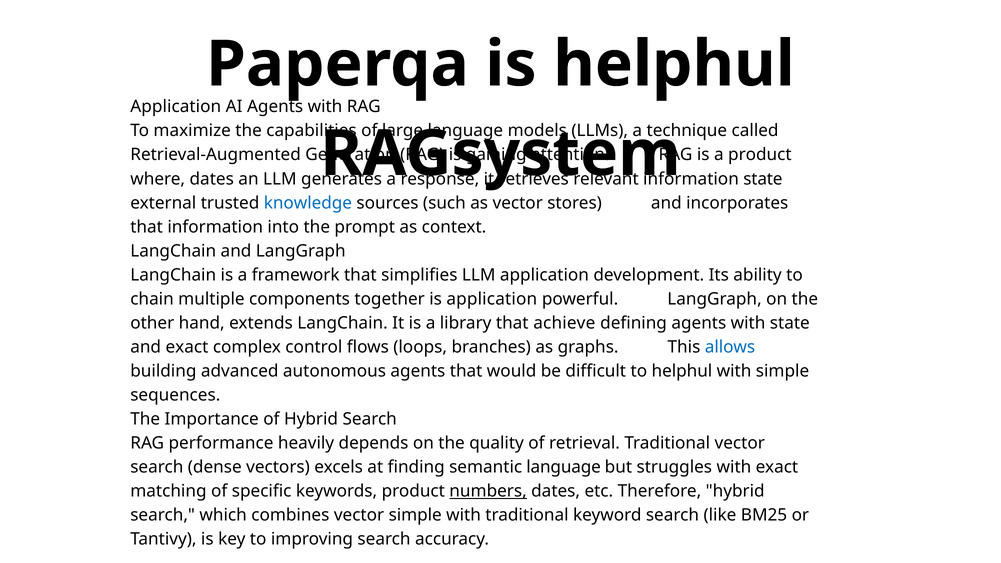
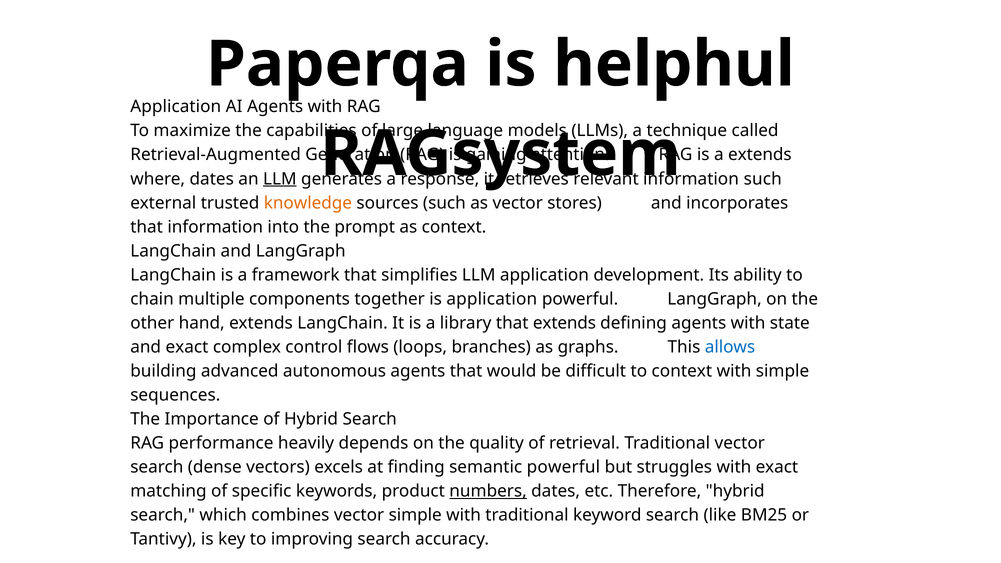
a product: product -> extends (760, 155)
LLM underline: none -> present (280, 179)
state: state -> such (763, 179)
knowledge colour: blue -> orange (308, 203)
that achieve: achieve -> extends (564, 323)
to helphul: helphul -> context (682, 371)
semantic language: language -> powerful (563, 467)
